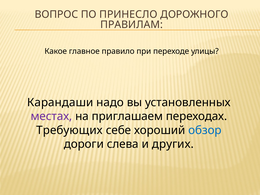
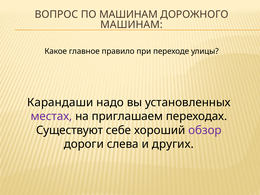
ПО ПРИНЕСЛО: ПРИНЕСЛО -> МАШИНАМ (128, 15)
ПРАВИЛАМ: ПРАВИЛАМ -> МАШИНАМ (132, 25)
Требующих: Требующих -> Существуют (70, 130)
обзор colour: blue -> purple (205, 130)
